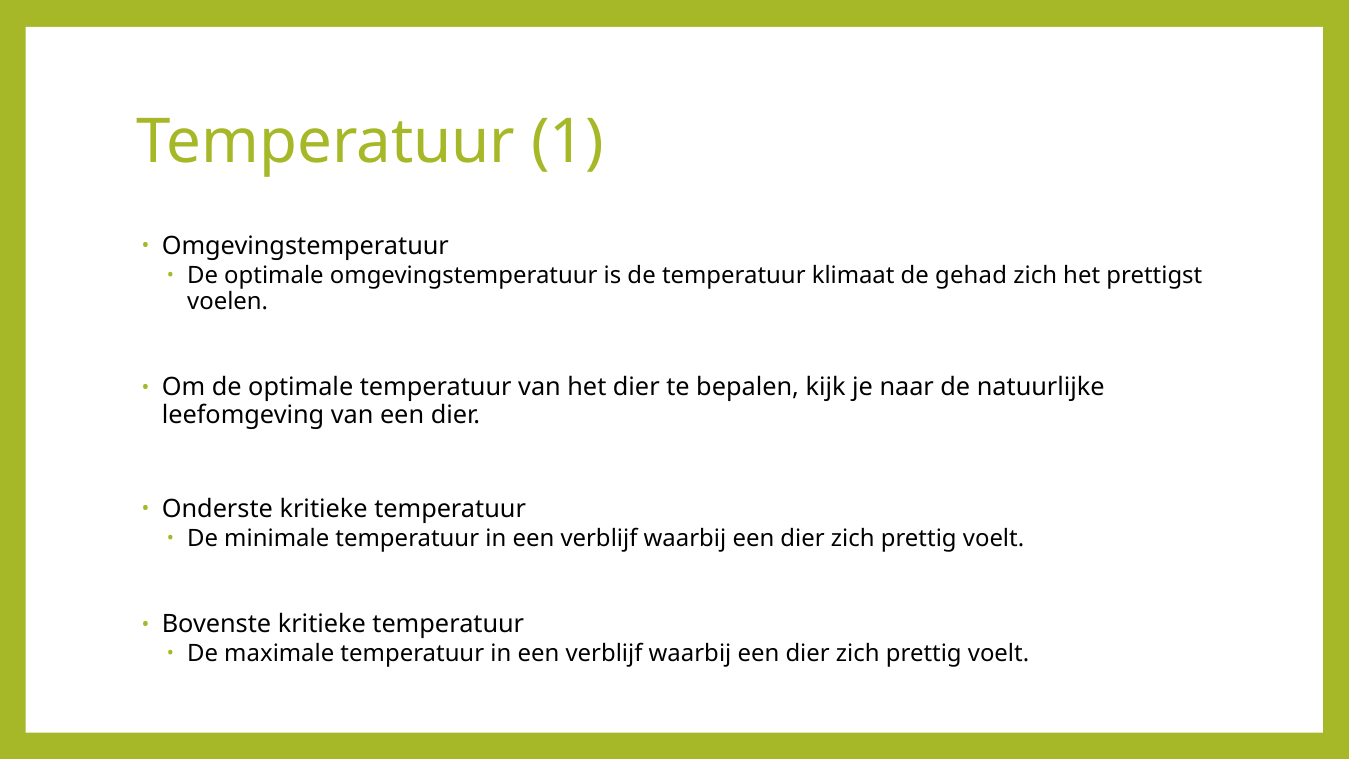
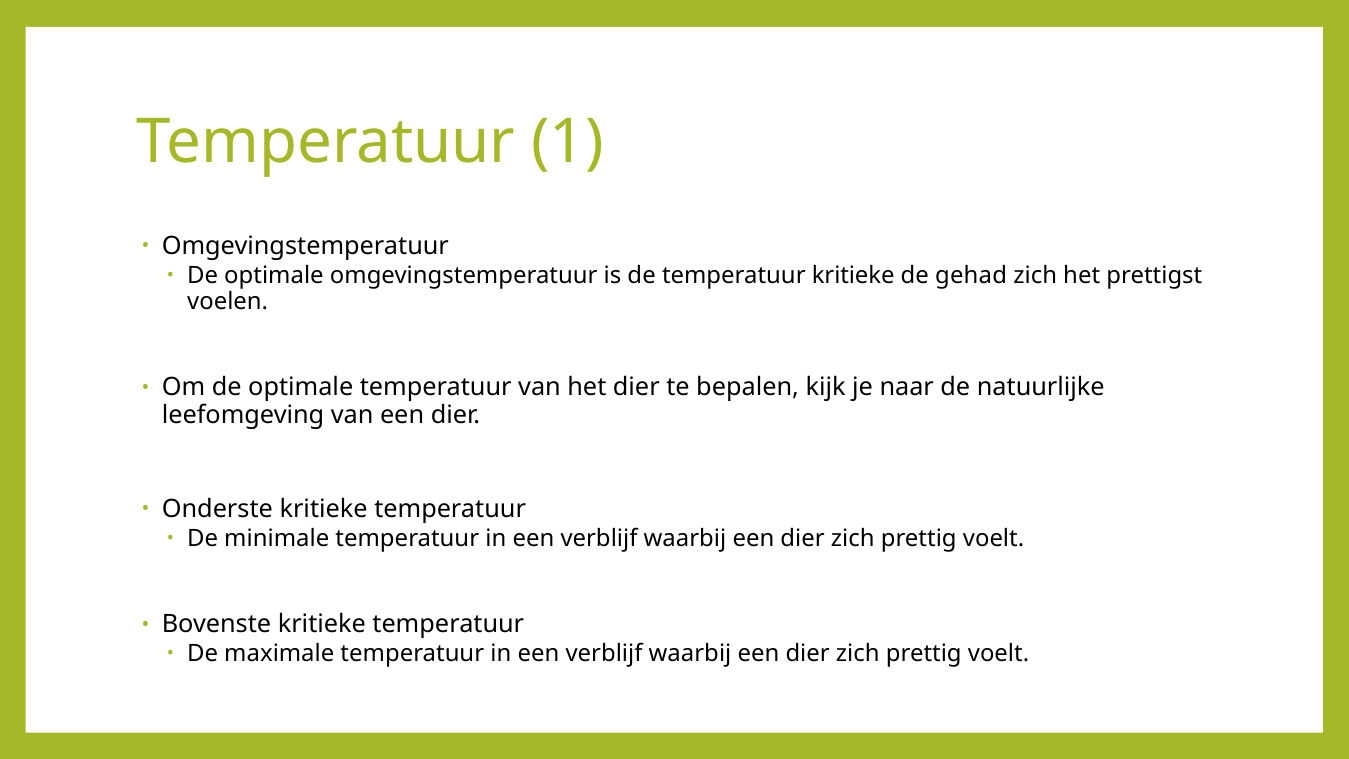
temperatuur klimaat: klimaat -> kritieke (853, 276)
